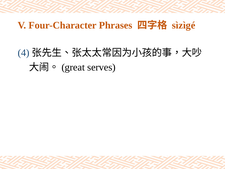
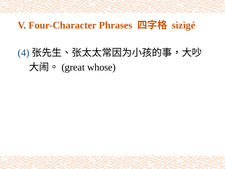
serves: serves -> whose (102, 67)
